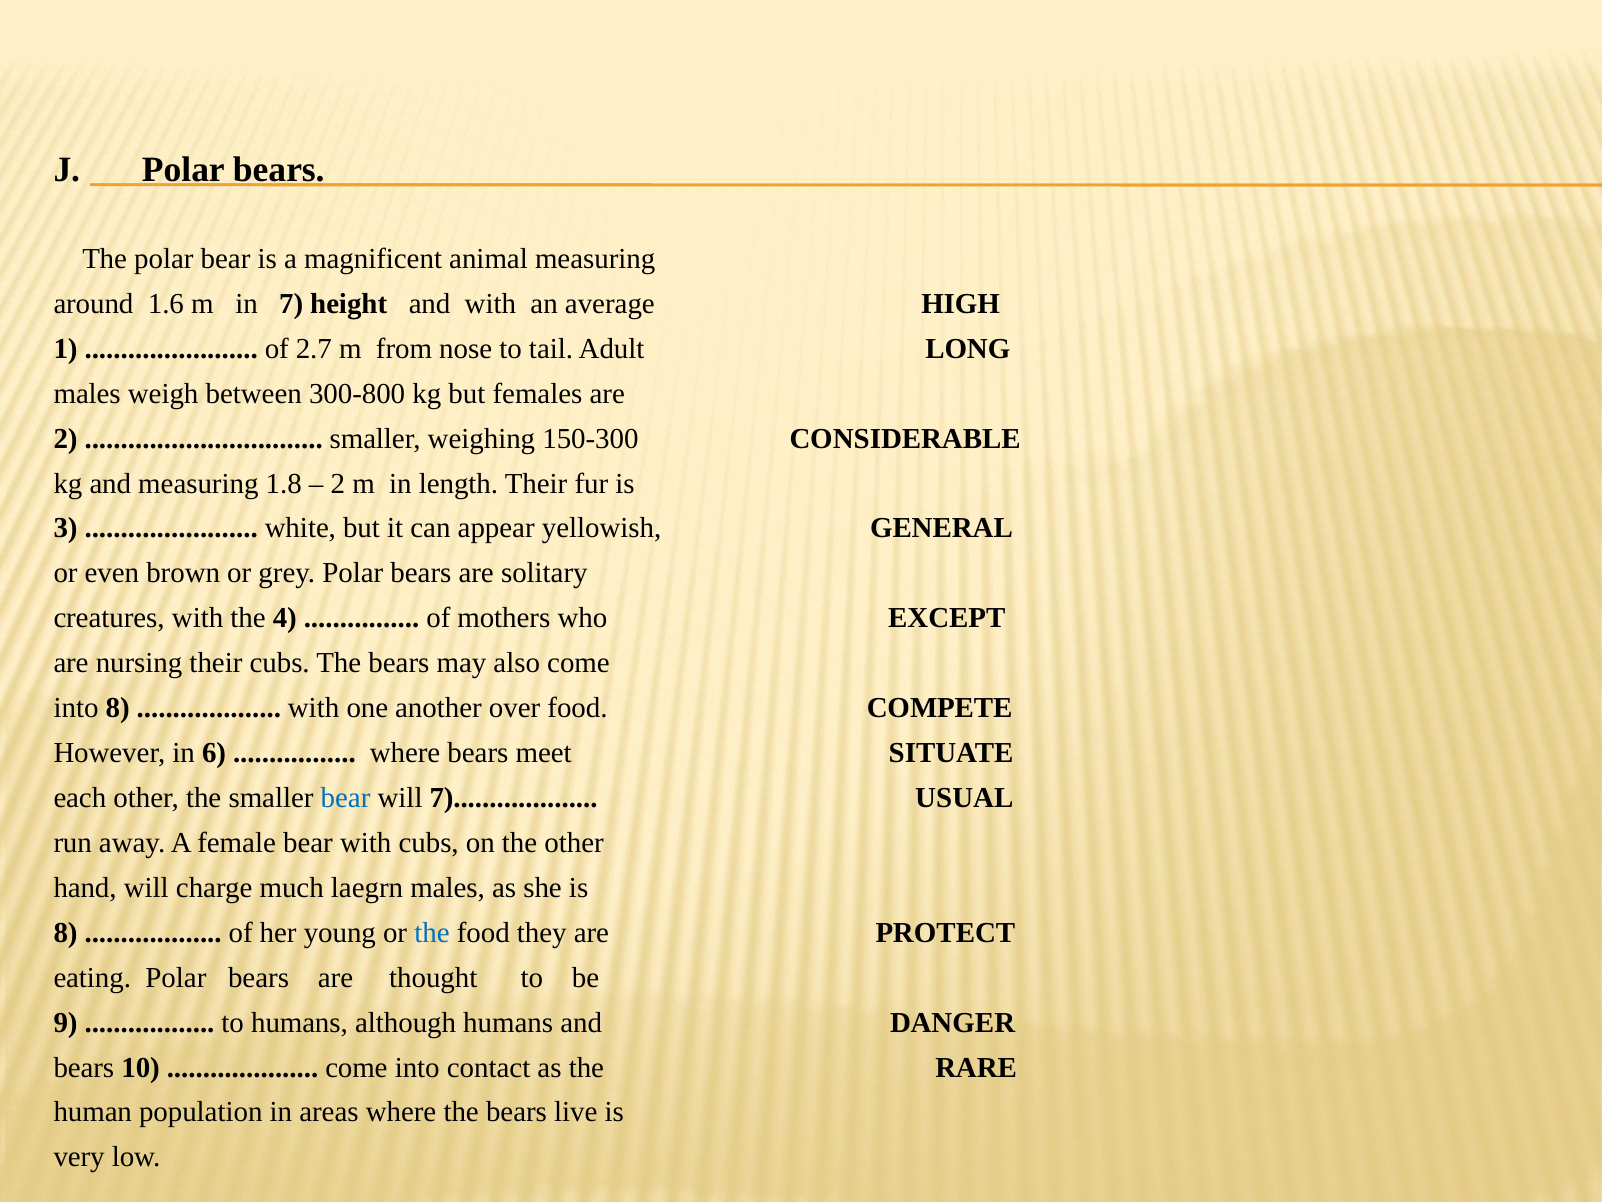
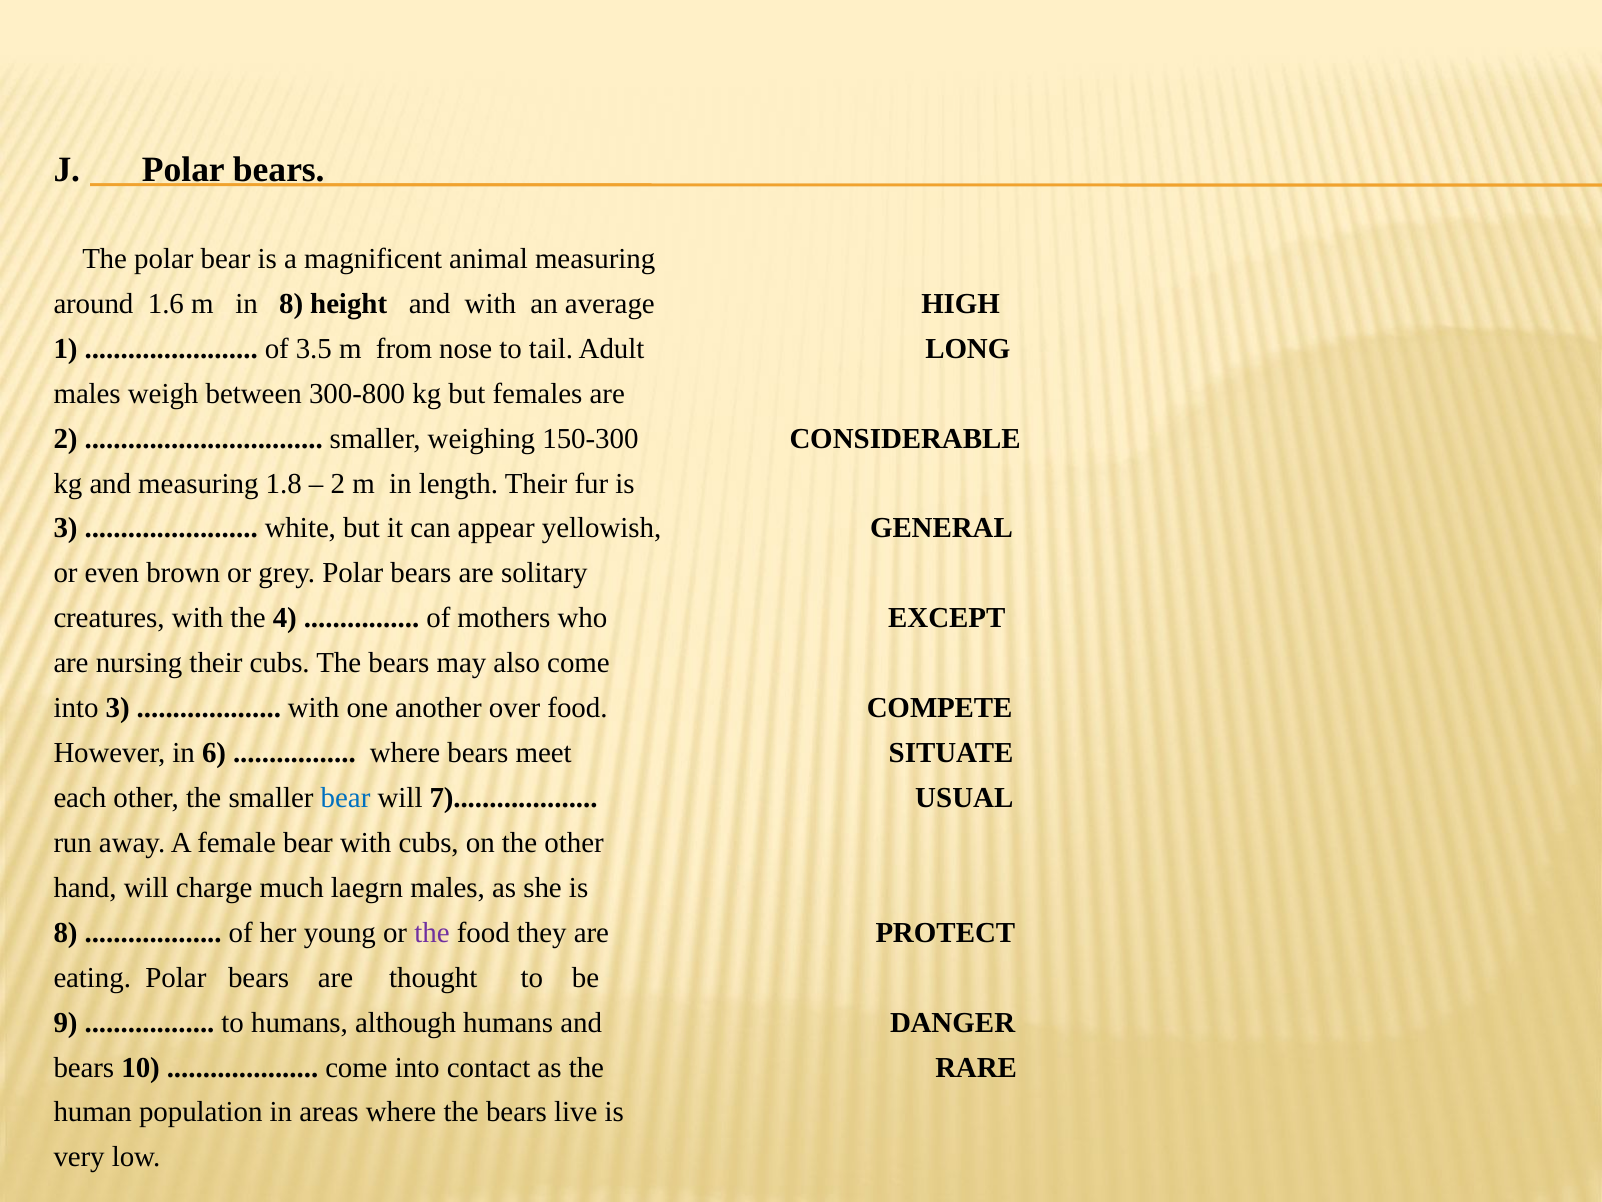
in 7: 7 -> 8 (291, 304)
2.7: 2.7 -> 3.5 (314, 349)
into 8: 8 -> 3 (118, 708)
the colour: blue -> purple (432, 932)
